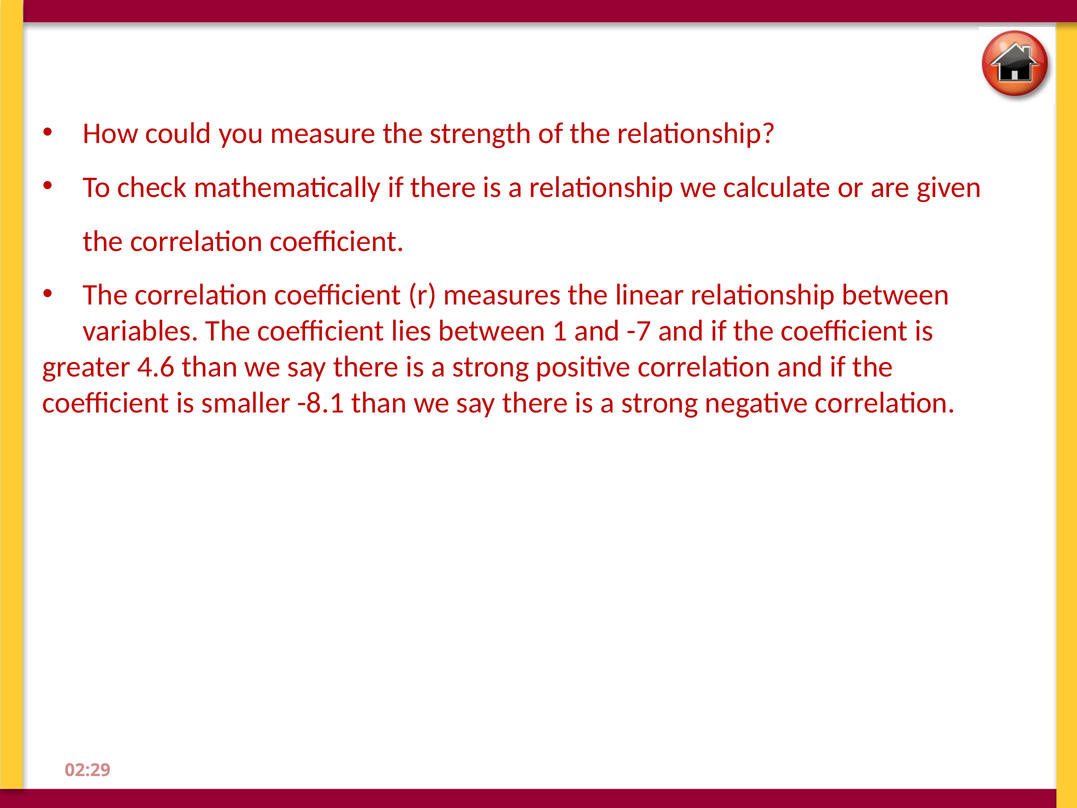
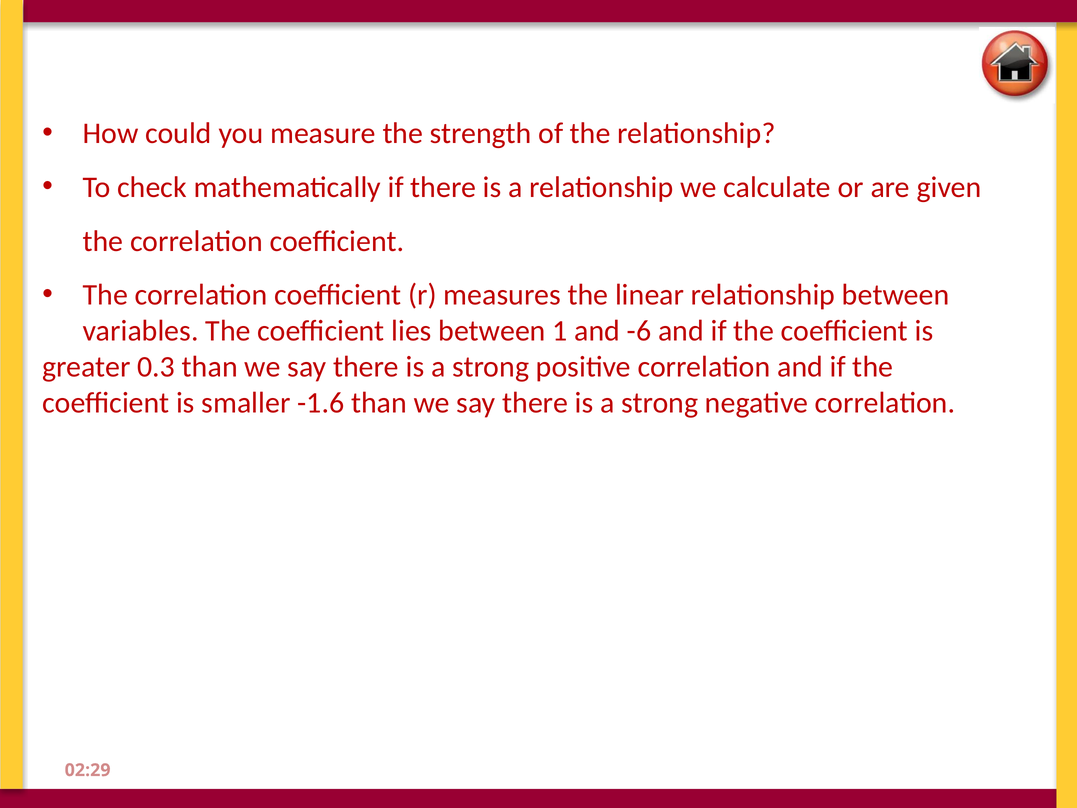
-7: -7 -> -6 (639, 331)
4.6: 4.6 -> 0.3 (156, 367)
-8.1: -8.1 -> -1.6 (321, 403)
